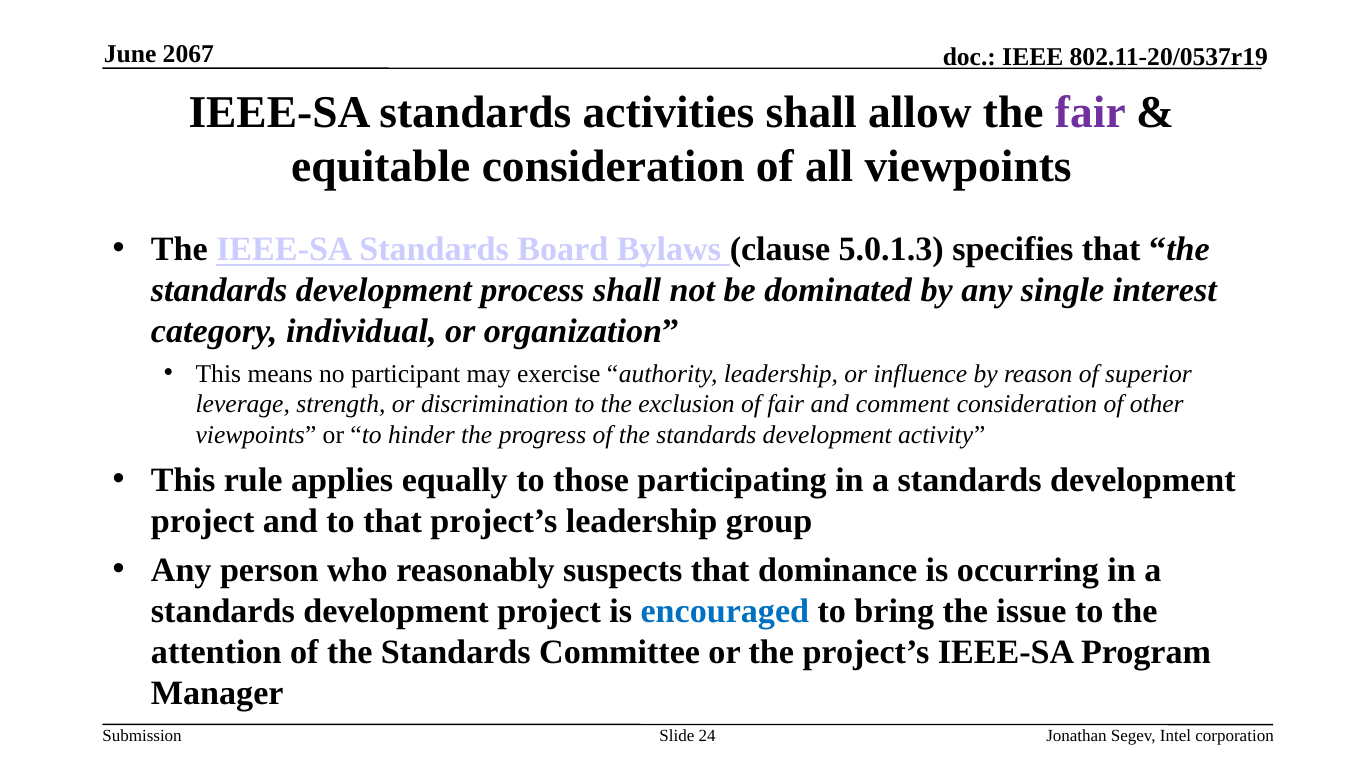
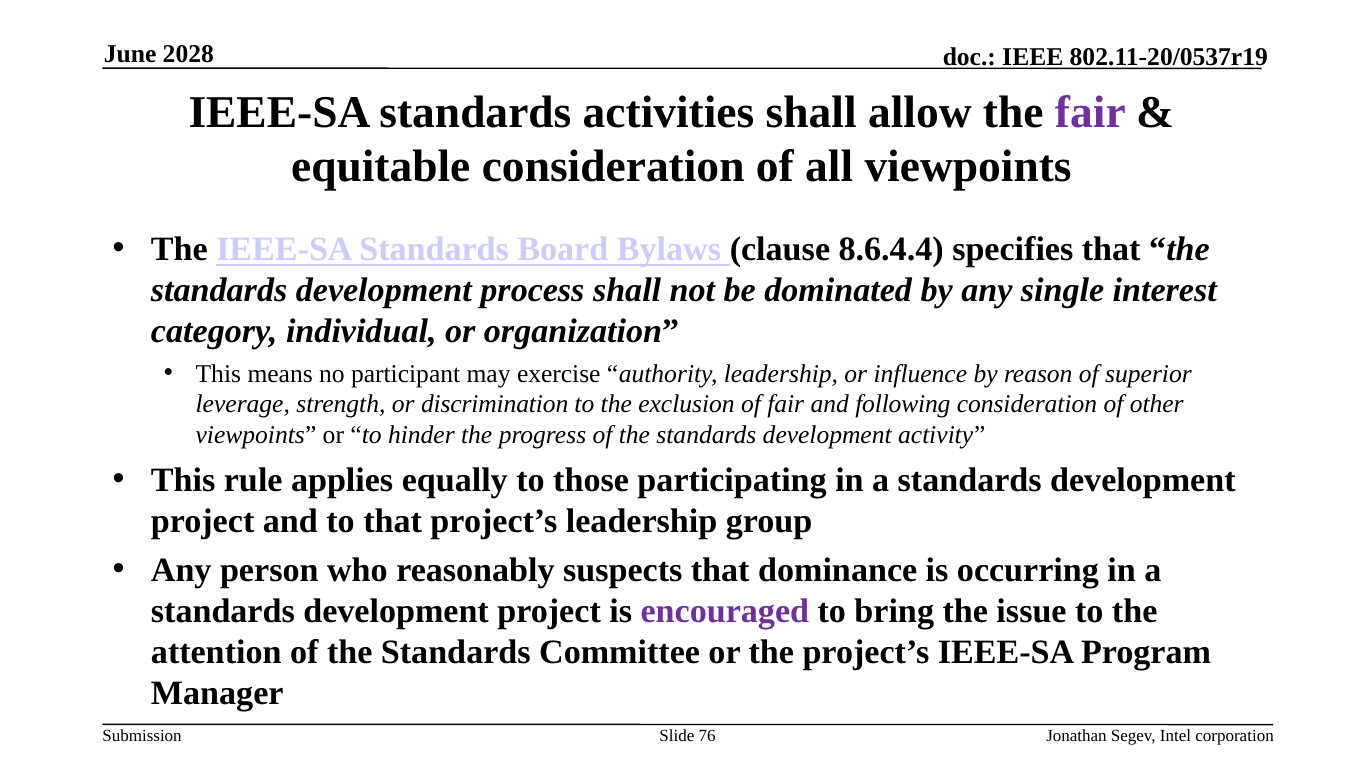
2067: 2067 -> 2028 (188, 54)
5.0.1.3: 5.0.1.3 -> 8.6.4.4 (891, 250)
comment: comment -> following (903, 404)
encouraged colour: blue -> purple (725, 611)
24: 24 -> 76 (707, 736)
